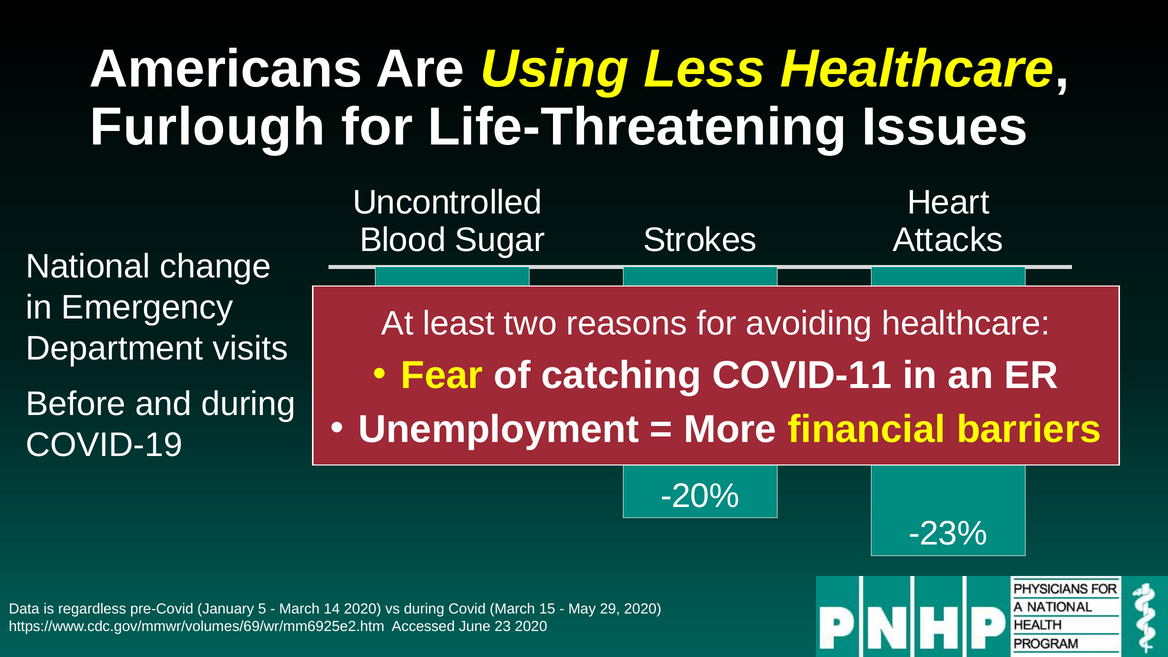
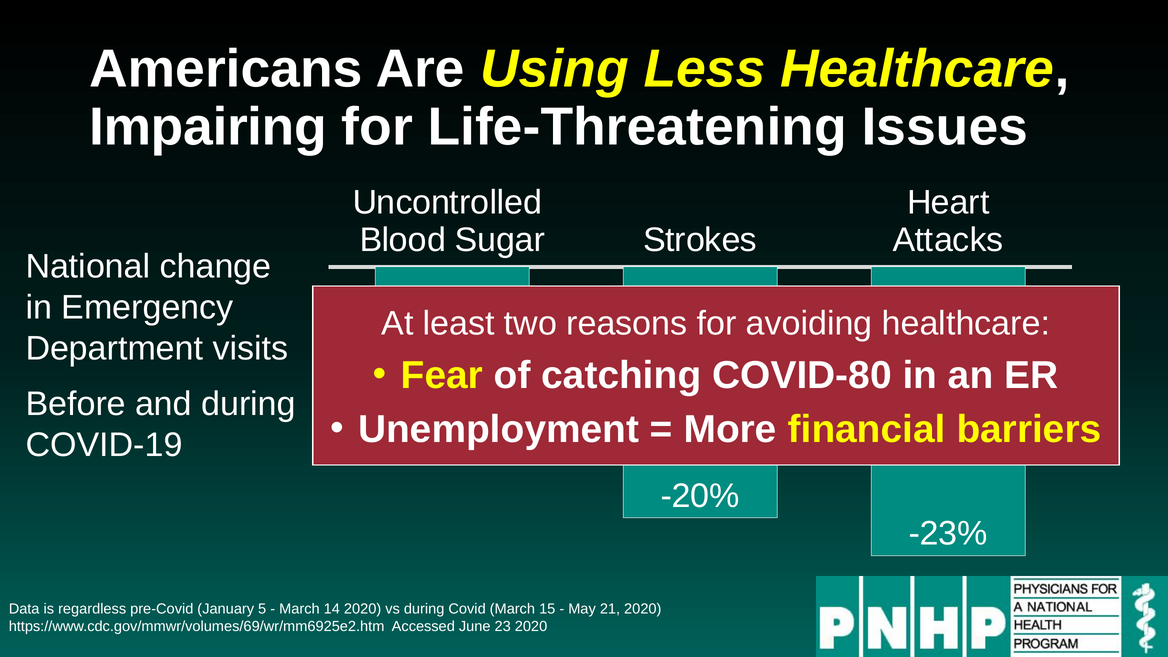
Furlough: Furlough -> Impairing (208, 127)
COVID-11: COVID-11 -> COVID-80 (802, 375)
29: 29 -> 21 (610, 609)
